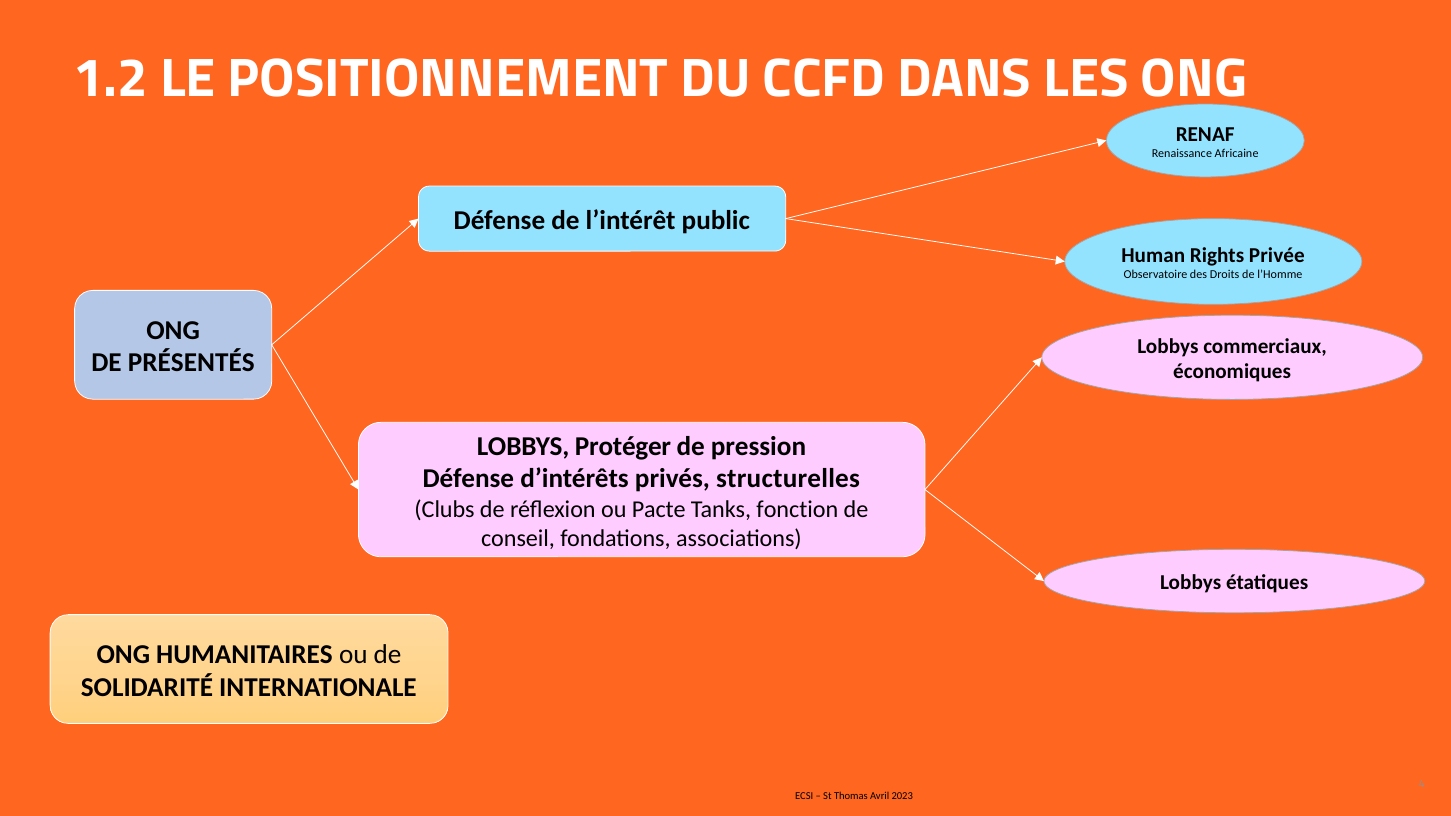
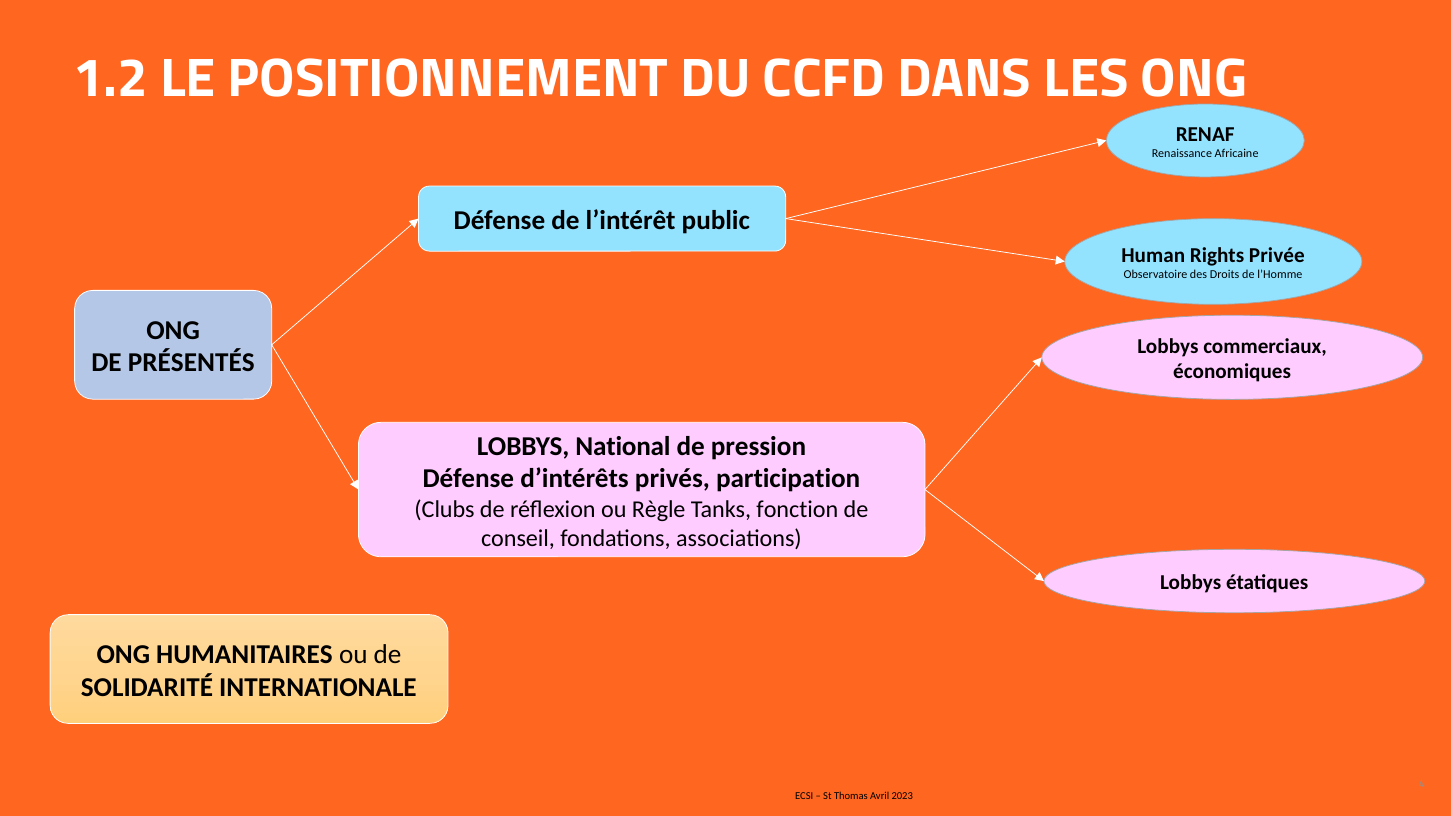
Protéger: Protéger -> National (623, 446)
structurelles: structurelles -> participation (788, 479)
Pacte: Pacte -> Règle (659, 509)
